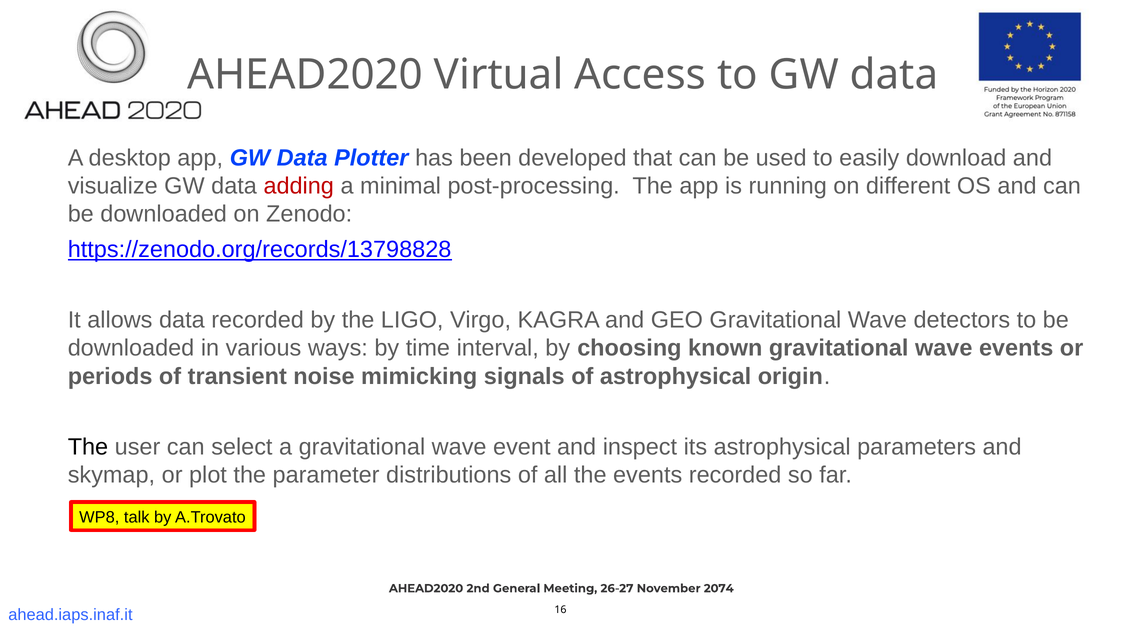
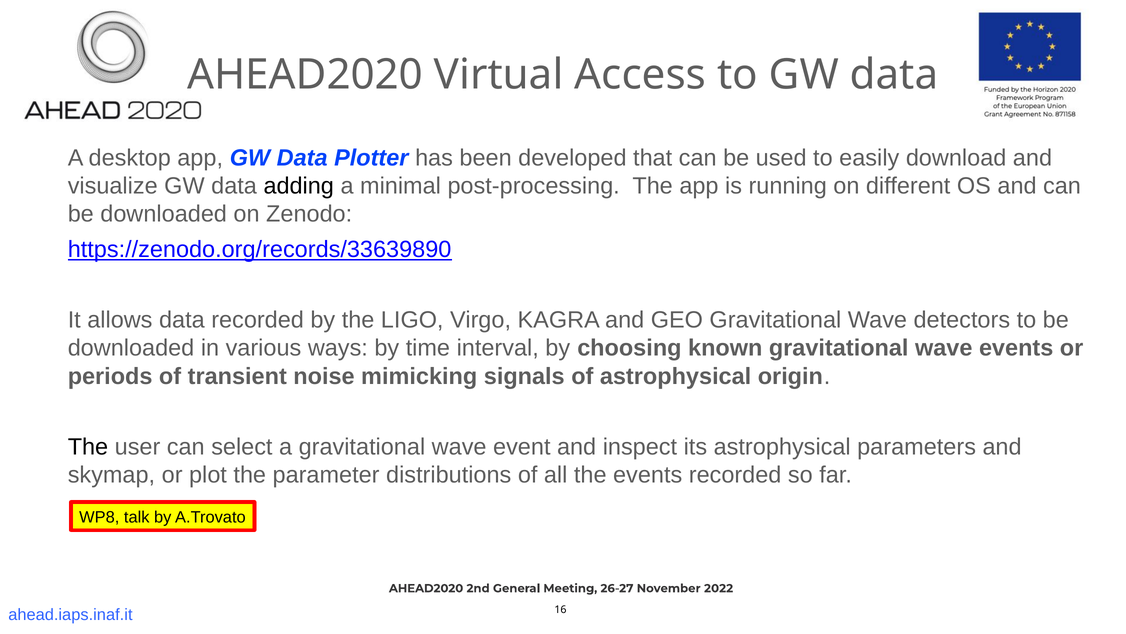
adding colour: red -> black (299, 186)
https://zenodo.org/records/13798828: https://zenodo.org/records/13798828 -> https://zenodo.org/records/33639890 (260, 249)
2074: 2074 -> 2022 (719, 588)
